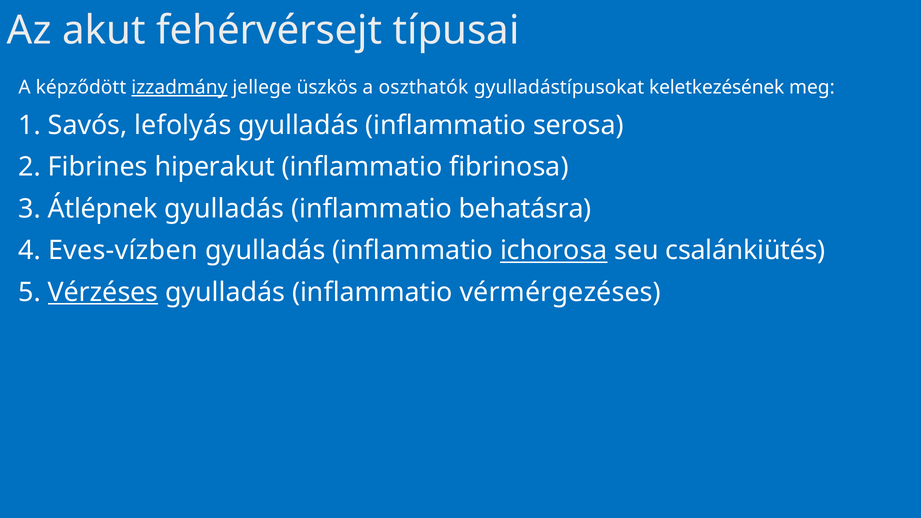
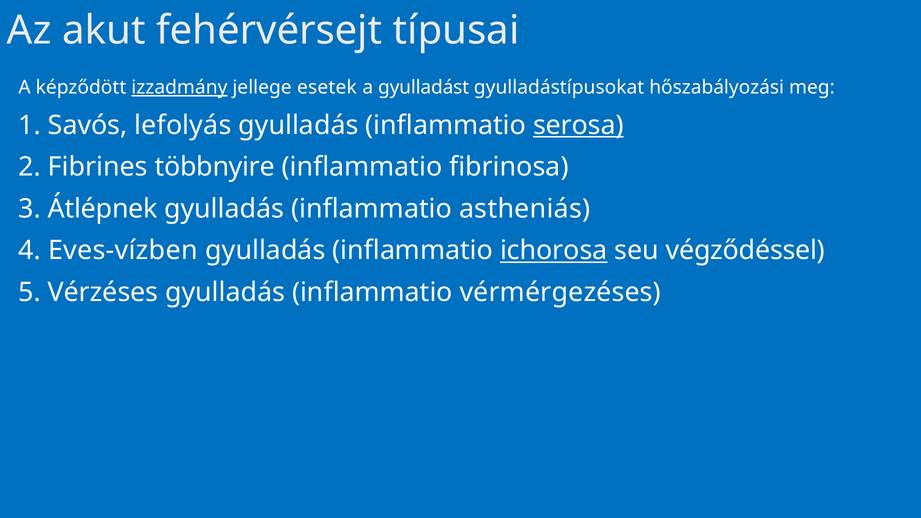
üszkös: üszkös -> esetek (327, 88)
oszthatók: oszthatók -> gyulladást (424, 88)
keletkezésének: keletkezésének -> hőszabályozási (717, 88)
serosa underline: none -> present (578, 125)
hiperakut: hiperakut -> többnyire (215, 167)
behatásra: behatásra -> astheniás (525, 209)
csalánkiütés: csalánkiütés -> végződéssel (745, 251)
Vérzéses underline: present -> none (103, 292)
